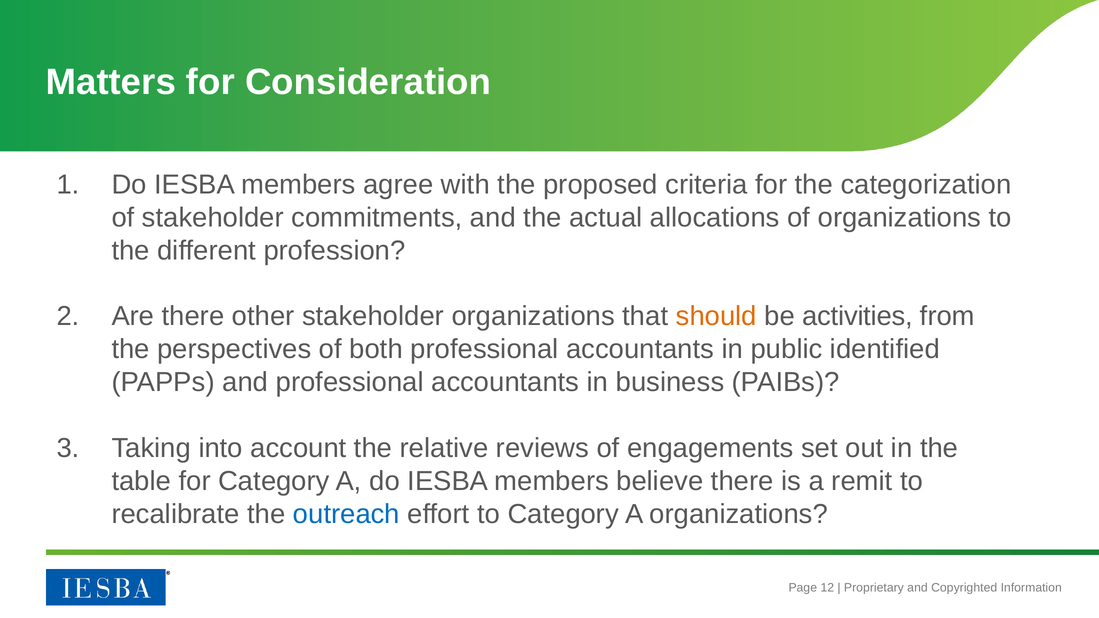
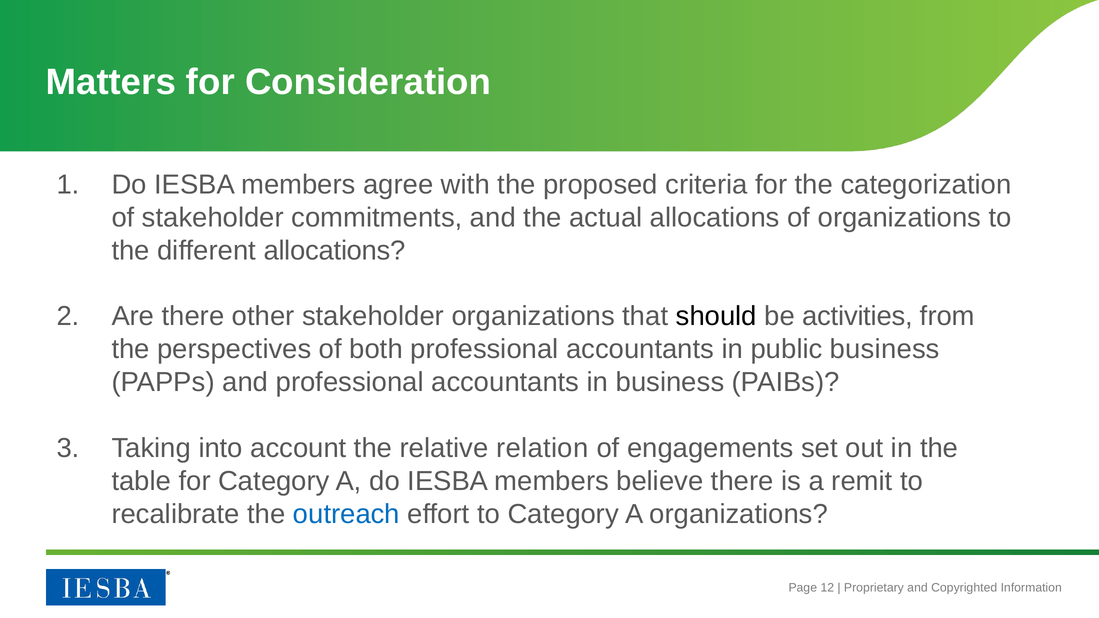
different profession: profession -> allocations (335, 251)
should colour: orange -> black (716, 317)
public identified: identified -> business (885, 349)
reviews: reviews -> relation (542, 448)
